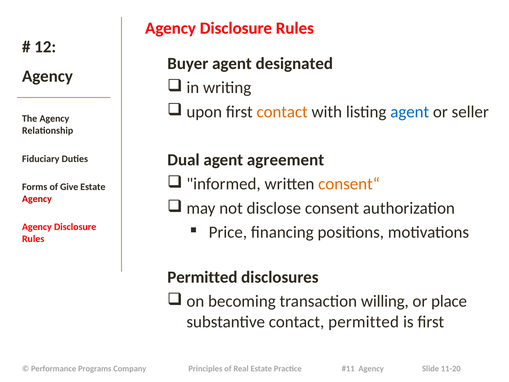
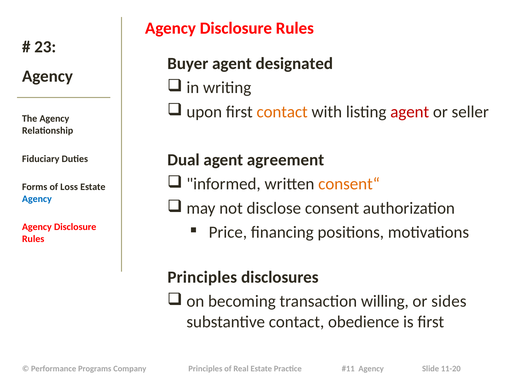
12: 12 -> 23 (45, 47)
agent colour: blue -> red (410, 112)
Give: Give -> Loss (69, 187)
Agency colour: red -> blue (37, 199)
Permitted: Permitted -> Principles (202, 277)
place: place -> sides (449, 301)
contact permitted: permitted -> obedience (364, 322)
